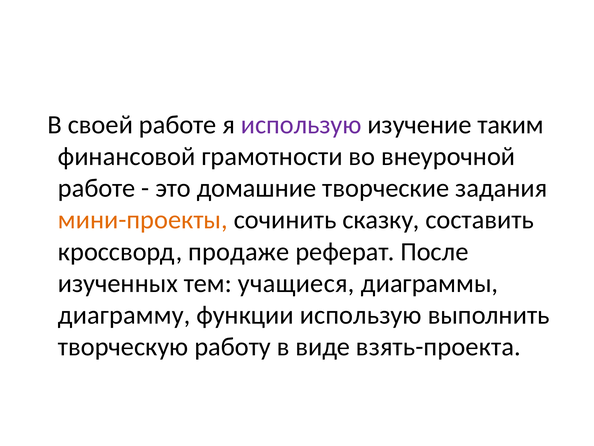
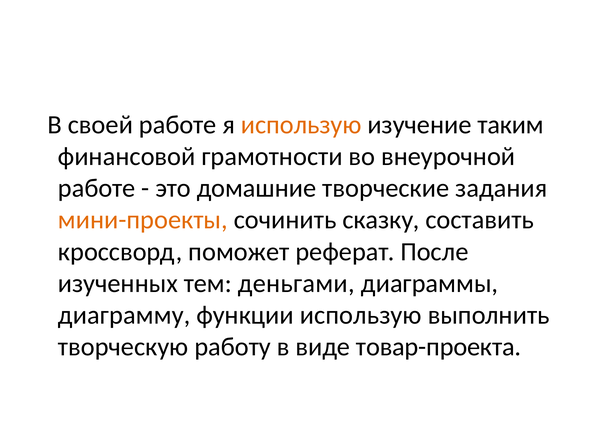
использую colour: purple -> orange (301, 125)
продаже: продаже -> поможет (239, 251)
учащиеся: учащиеся -> деньгами (296, 283)
взять-проекта: взять-проекта -> товар-проекта (439, 346)
